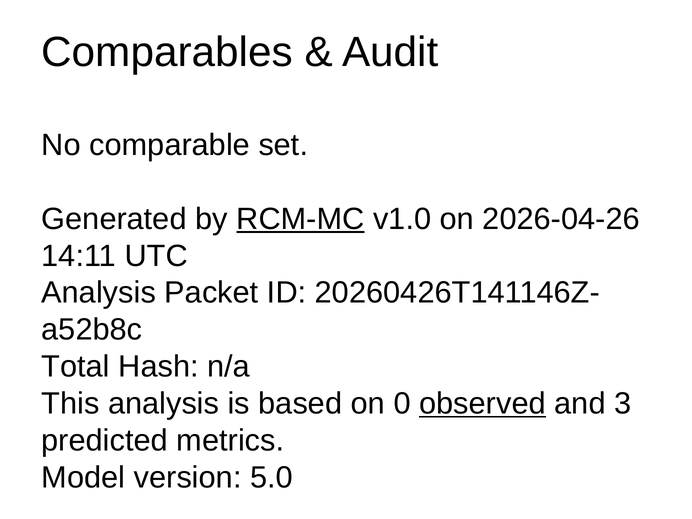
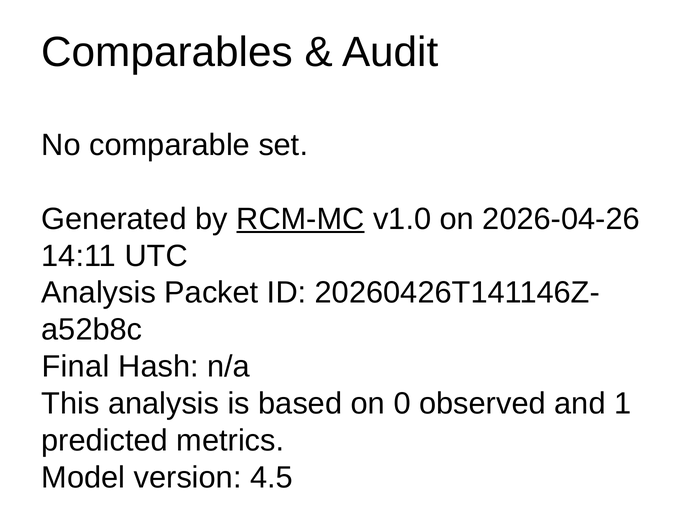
Total: Total -> Final (75, 367)
observed underline: present -> none (482, 404)
3: 3 -> 1 (623, 404)
5.0: 5.0 -> 4.5 (271, 477)
